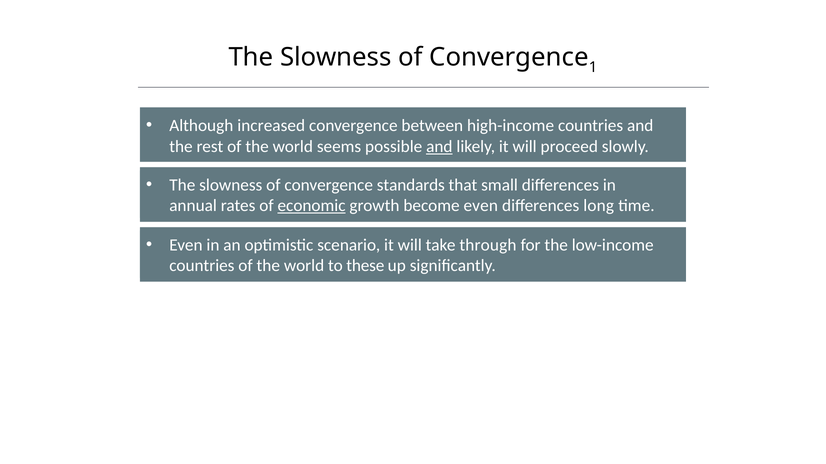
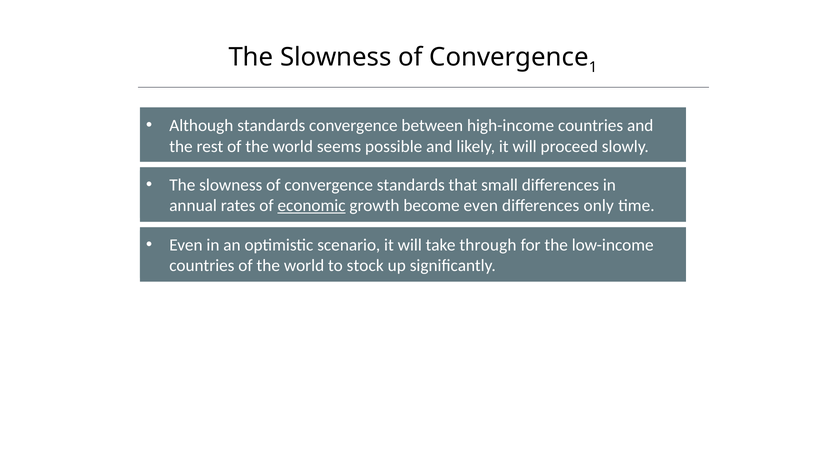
Although increased: increased -> standards (271, 126)
and underline: present -> none (439, 147)
long: long -> only (599, 206)
these: these -> stock (365, 266)
